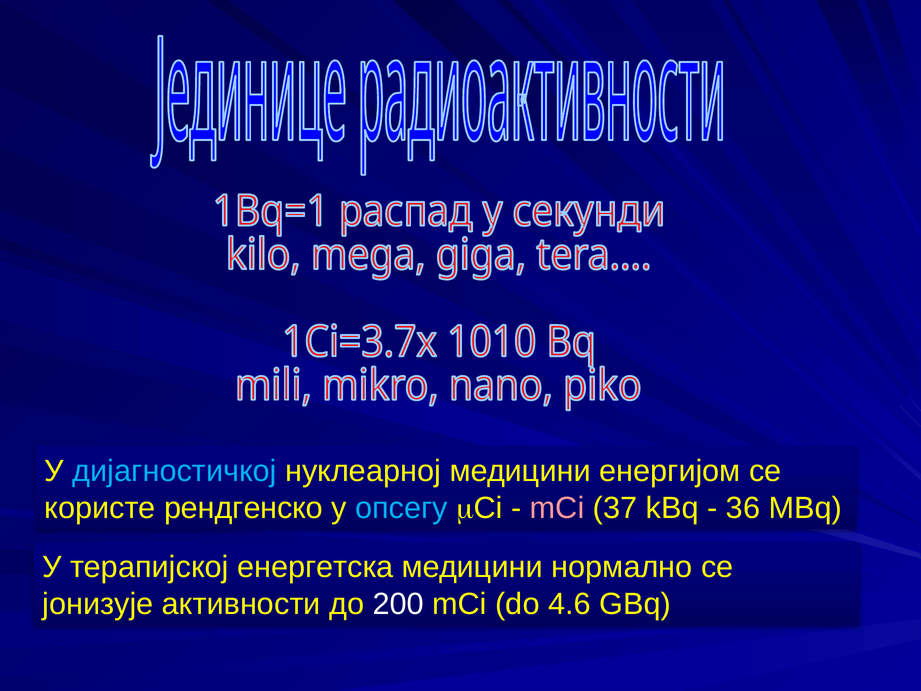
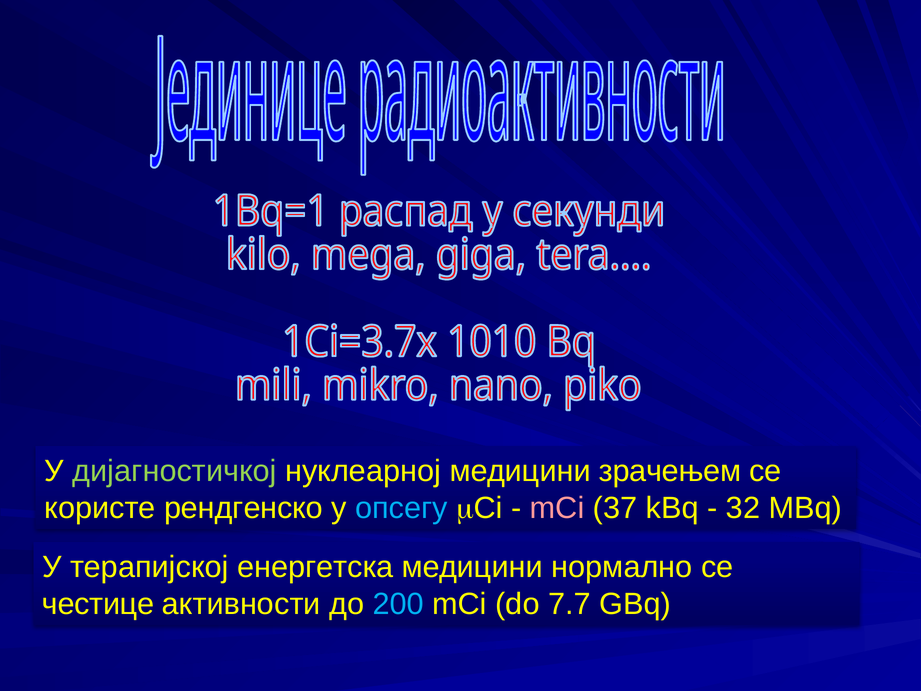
дијагностичкој colour: light blue -> light green (174, 471)
енергијом: енергијом -> зрачењем (670, 471)
36: 36 -> 32 (743, 508)
јонизује: јонизује -> честице (98, 604)
200 colour: white -> light blue (398, 604)
4.6: 4.6 -> 7.7 (569, 604)
